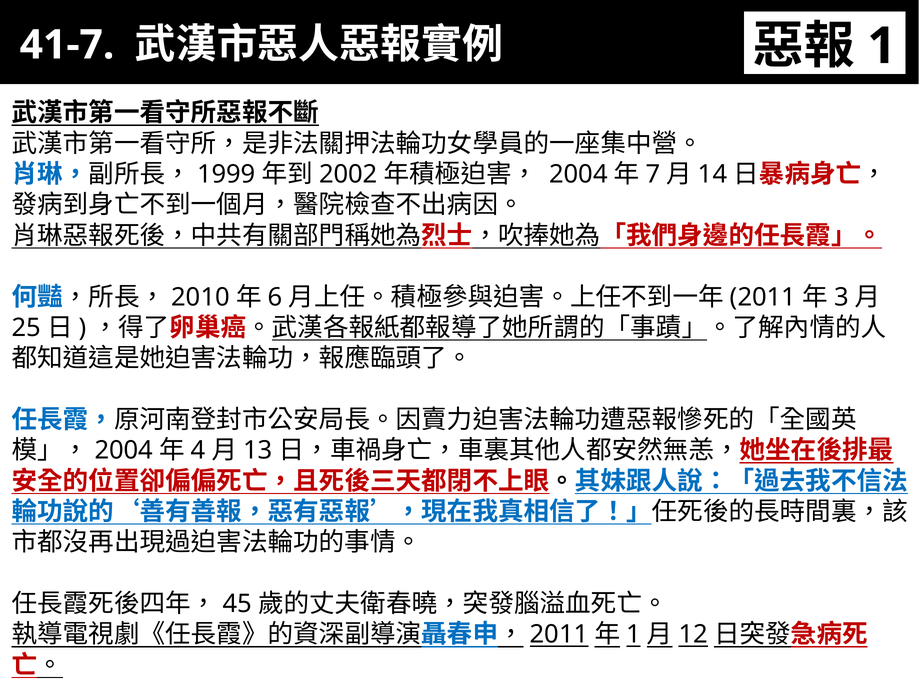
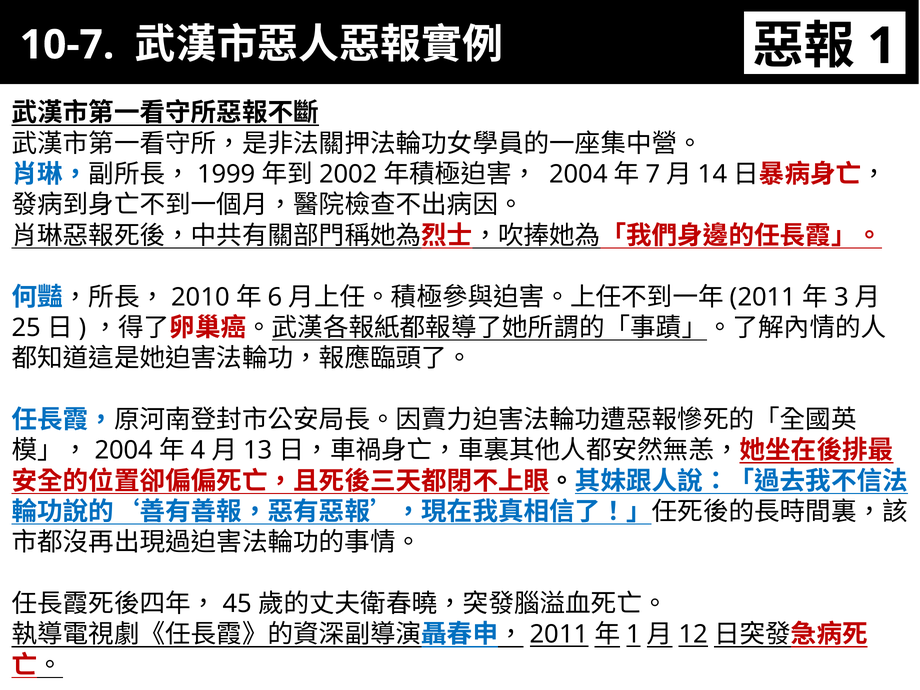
41-7: 41-7 -> 10-7 (67, 45)
